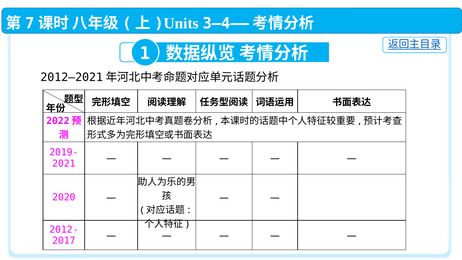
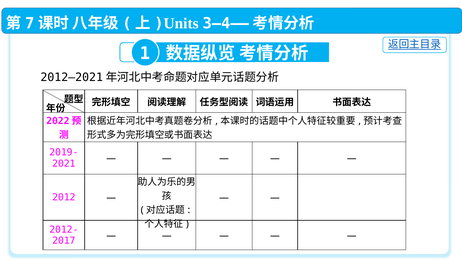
2020: 2020 -> 2012 (64, 197)
